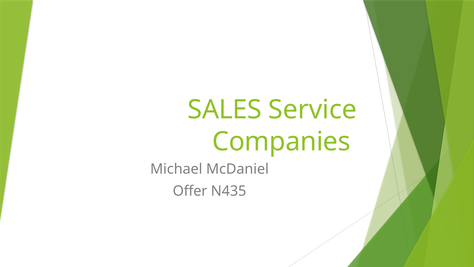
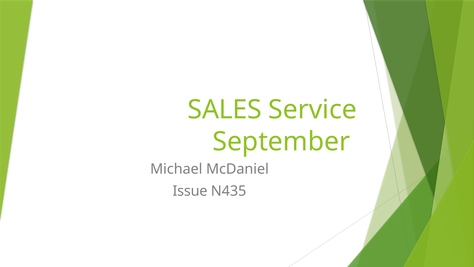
Companies: Companies -> September (281, 142)
Offer: Offer -> Issue (190, 191)
